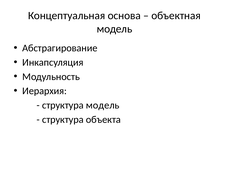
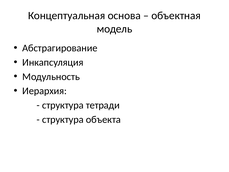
структура модель: модель -> тетради (103, 105)
